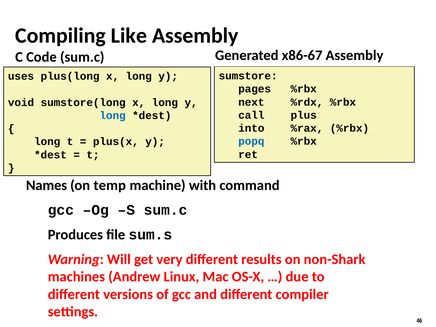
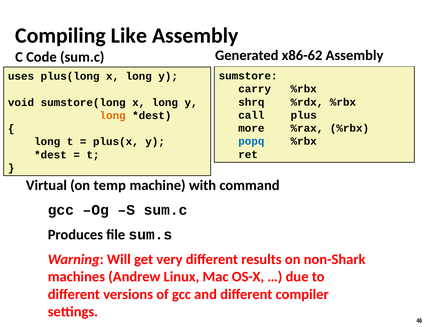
x86-67: x86-67 -> x86-62 (302, 55)
pages: pages -> carry (255, 89)
next: next -> shrq (251, 102)
long colour: blue -> orange (113, 116)
into: into -> more (251, 128)
Names: Names -> Virtual (46, 185)
